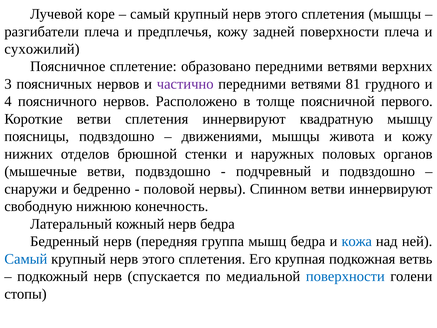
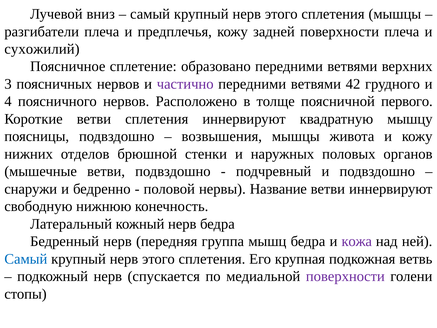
коре: коре -> вниз (101, 14)
81: 81 -> 42 (353, 84)
движениями: движениями -> возвышения (222, 136)
Спинном: Спинном -> Название (278, 189)
кожа colour: blue -> purple (357, 241)
поверхности colour: blue -> purple (345, 276)
